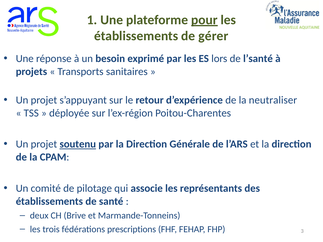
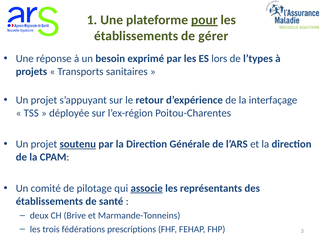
l’santé: l’santé -> l’types (258, 59)
neutraliser: neutraliser -> interfaçage (273, 100)
associe underline: none -> present (147, 188)
